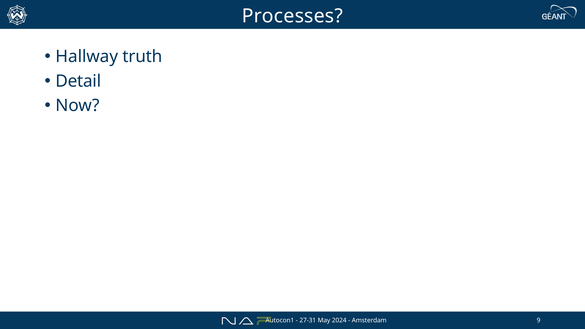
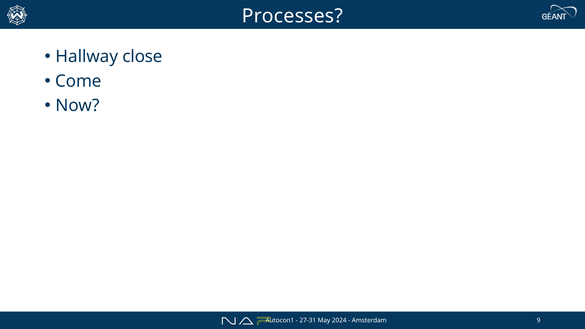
truth: truth -> close (142, 57)
Detail: Detail -> Come (78, 81)
